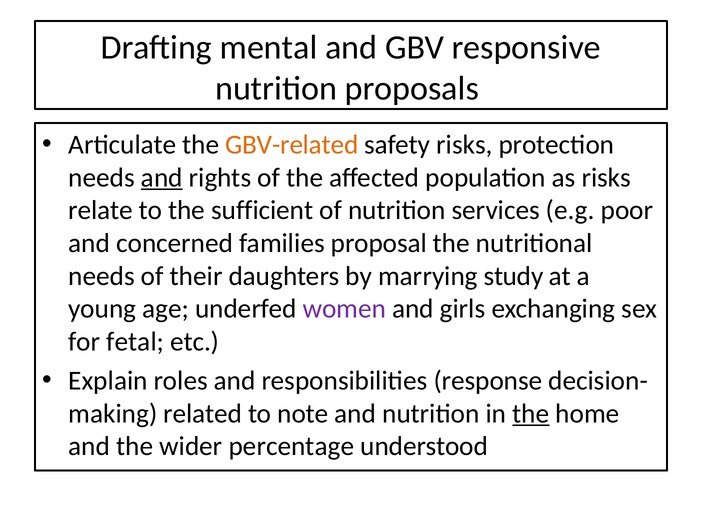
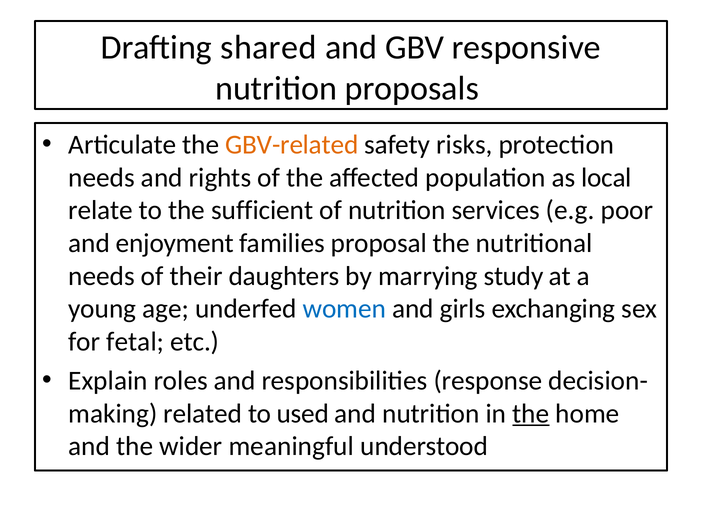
mental: mental -> shared (268, 47)
and underline: present -> none (162, 177)
as risks: risks -> local (606, 177)
concerned: concerned -> enjoyment (175, 243)
women colour: purple -> blue (344, 309)
note: note -> used (303, 413)
percentage: percentage -> meaningful (291, 446)
